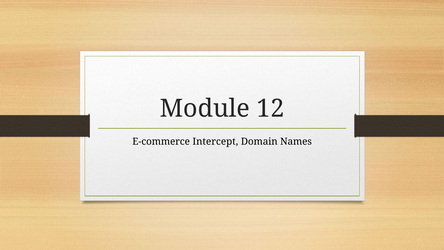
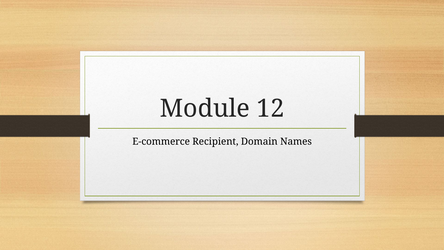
Intercept: Intercept -> Recipient (215, 141)
